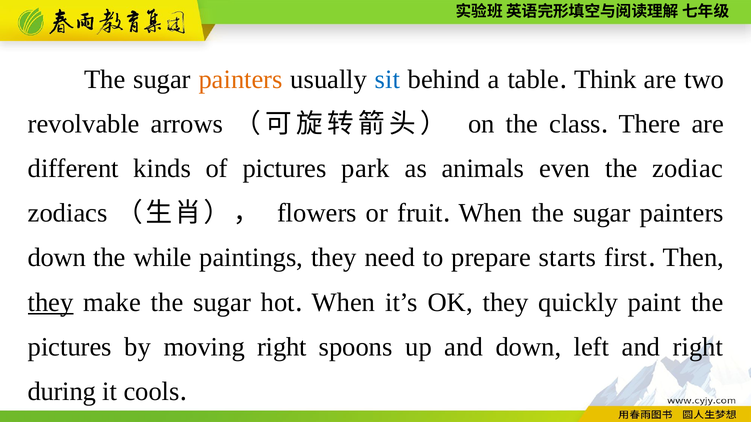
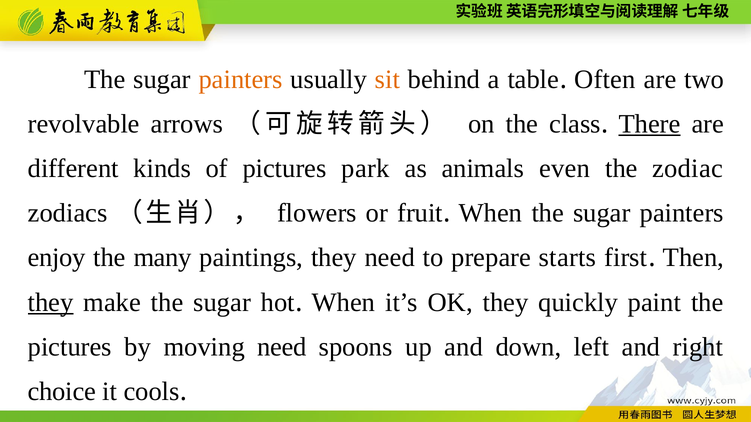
sit colour: blue -> orange (388, 79)
Think: Think -> Often (605, 79)
There underline: none -> present (650, 124)
down: down -> enjoy (57, 258)
while: while -> many (163, 258)
moving right: right -> need (282, 347)
during: during -> choice (62, 392)
